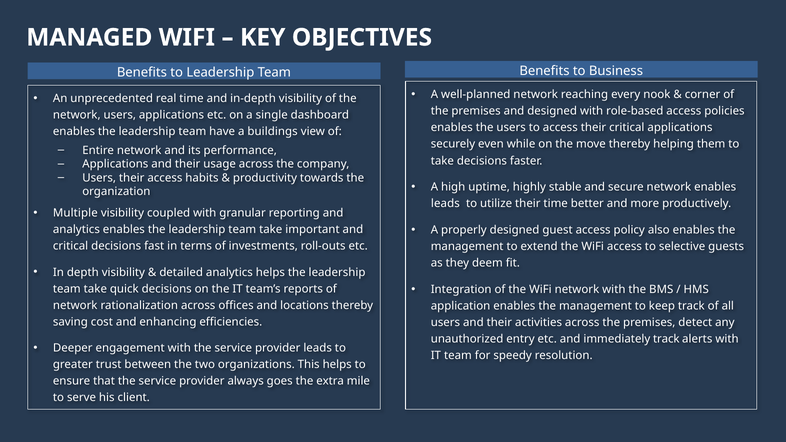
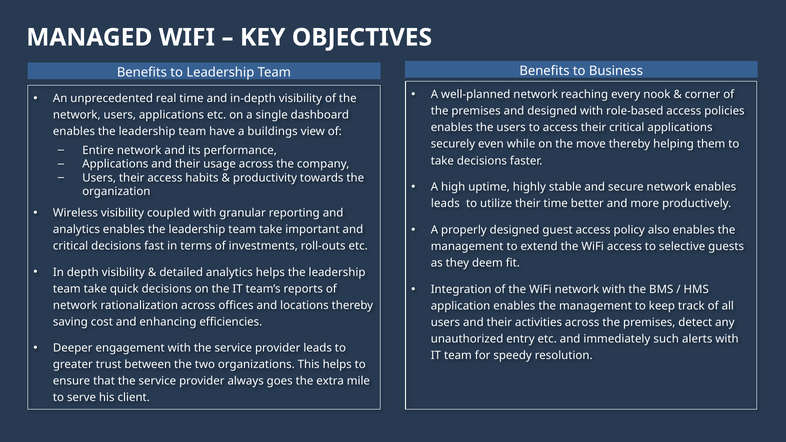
Multiple: Multiple -> Wireless (75, 213)
immediately track: track -> such (666, 339)
